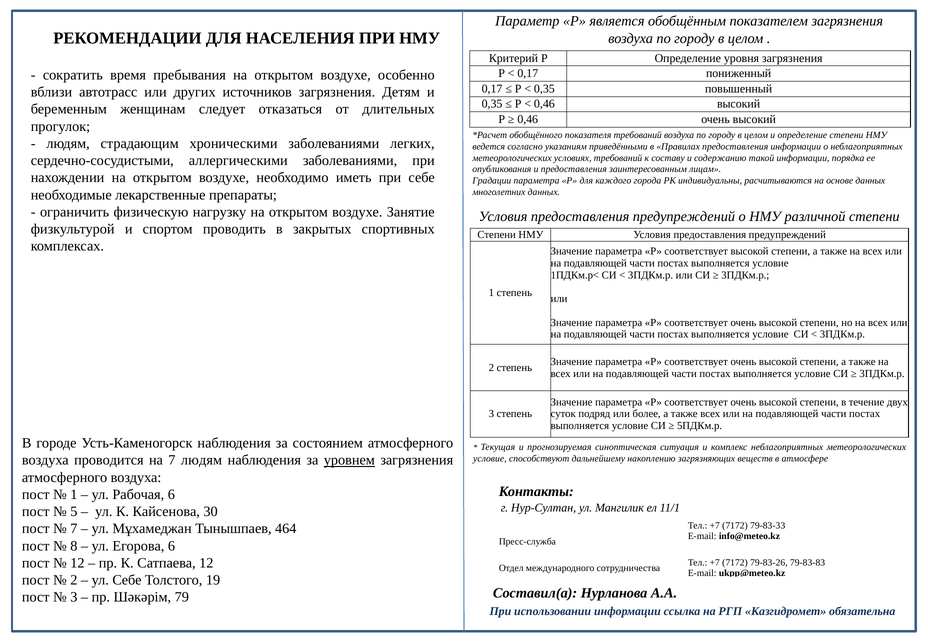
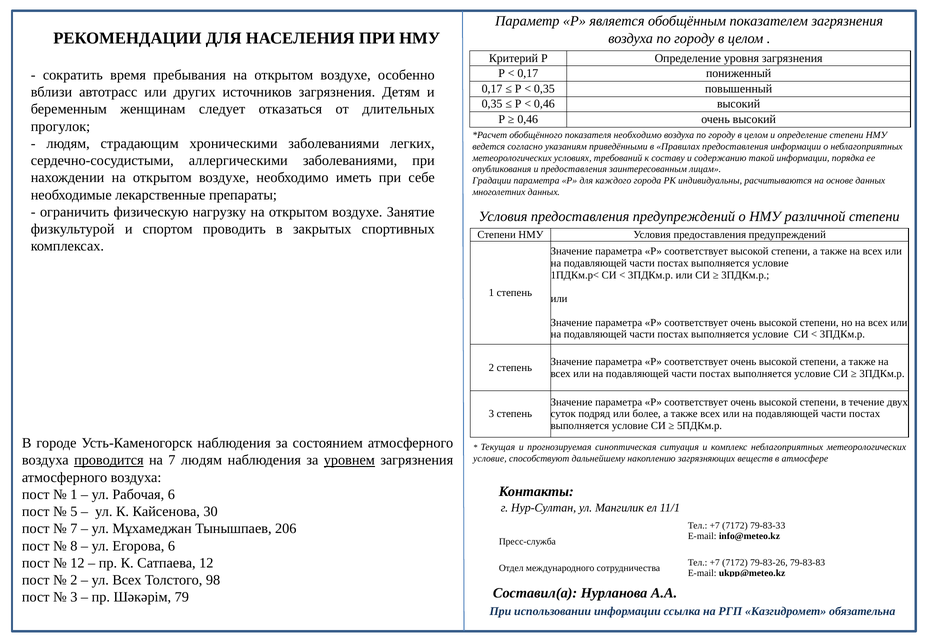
показателя требований: требований -> необходимо (638, 135)
проводится underline: none -> present (109, 461)
464: 464 -> 206 (286, 529)
ул Себе: Себе -> Всех (127, 581)
19: 19 -> 98 (213, 581)
